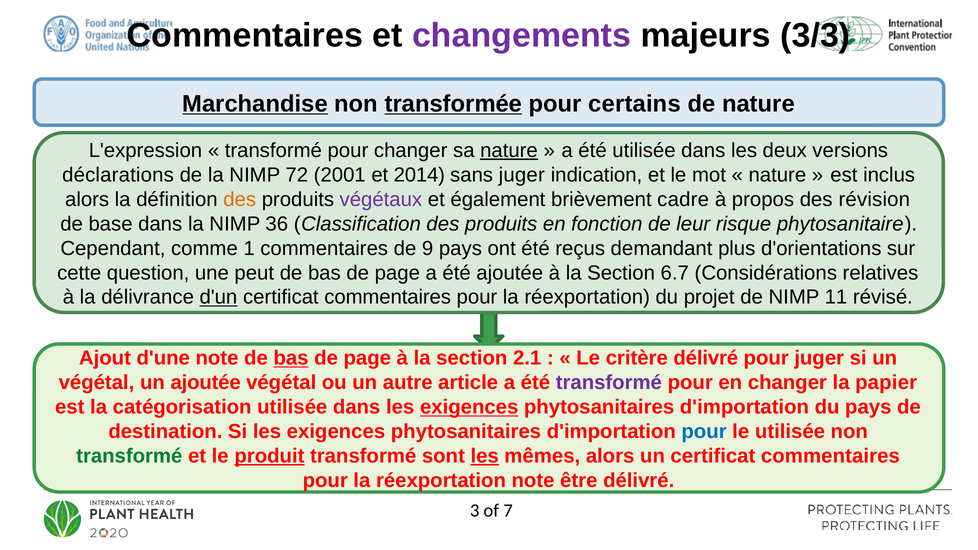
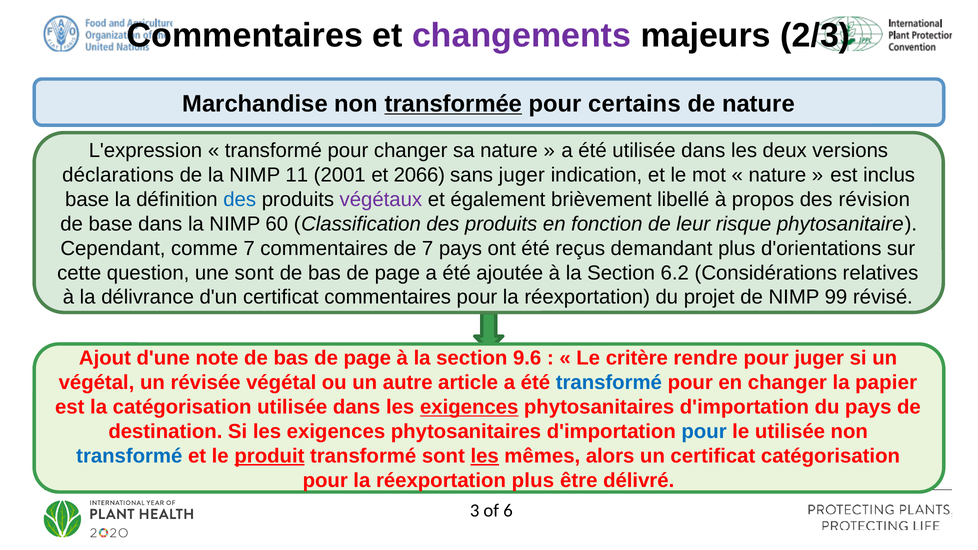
3/3: 3/3 -> 2/3 (815, 36)
Marchandise underline: present -> none (255, 104)
nature underline: present -> none (509, 151)
72: 72 -> 11 (297, 175)
2014: 2014 -> 2066 (419, 175)
alors: alors -> base (87, 200)
des colour: orange -> blue (240, 200)
cadre: cadre -> libellé (683, 200)
36: 36 -> 60 (277, 224)
comme 1: 1 -> 7 (249, 248)
de 9: 9 -> 7 (428, 248)
une peut: peut -> sont (254, 273)
6.7: 6.7 -> 6.2 (675, 273)
d'un underline: present -> none (218, 297)
11: 11 -> 99 (836, 297)
bas underline: present -> none (291, 358)
2.1: 2.1 -> 9.6 (527, 358)
critère délivré: délivré -> rendre (706, 358)
un ajoutée: ajoutée -> révisée (206, 383)
transformé colour: purple -> blue (609, 383)
transformé colour: green -> blue (129, 456)
un certificat commentaires: commentaires -> catégorisation (830, 456)
réexportation note: note -> plus (533, 481)
7: 7 -> 6 (508, 511)
